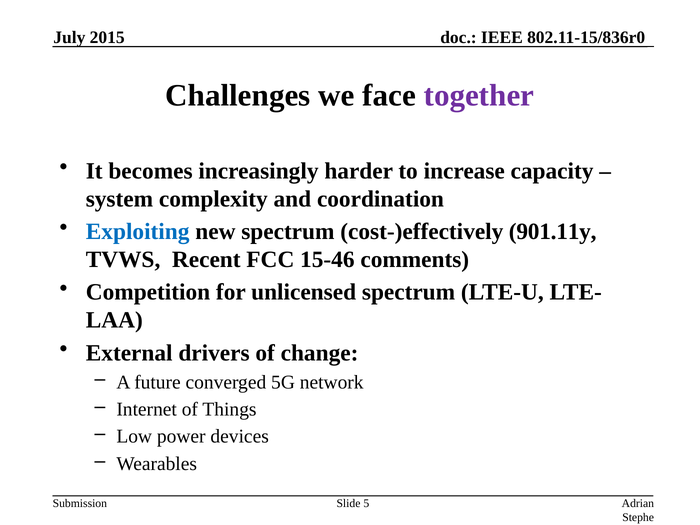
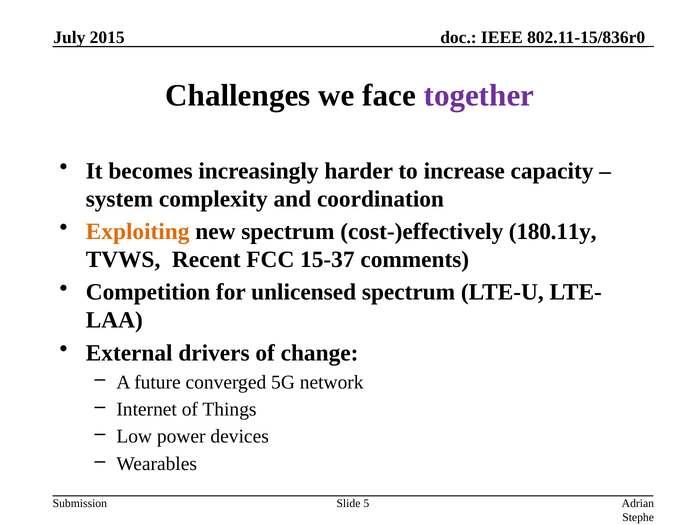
Exploiting colour: blue -> orange (138, 231)
901.11y: 901.11y -> 180.11y (553, 231)
15-46: 15-46 -> 15-37 (327, 259)
